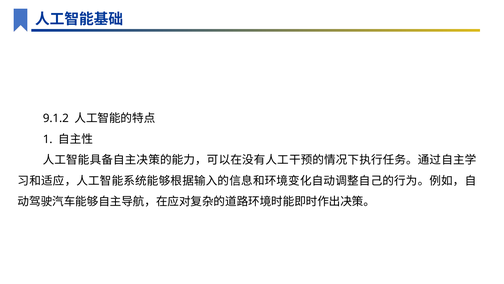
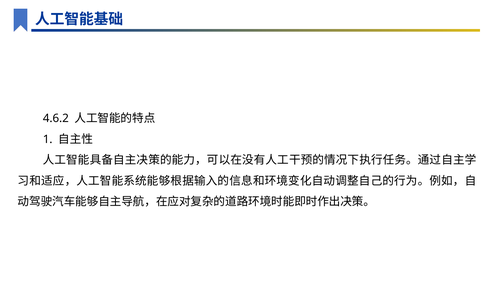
9.1.2: 9.1.2 -> 4.6.2 (56, 118)
